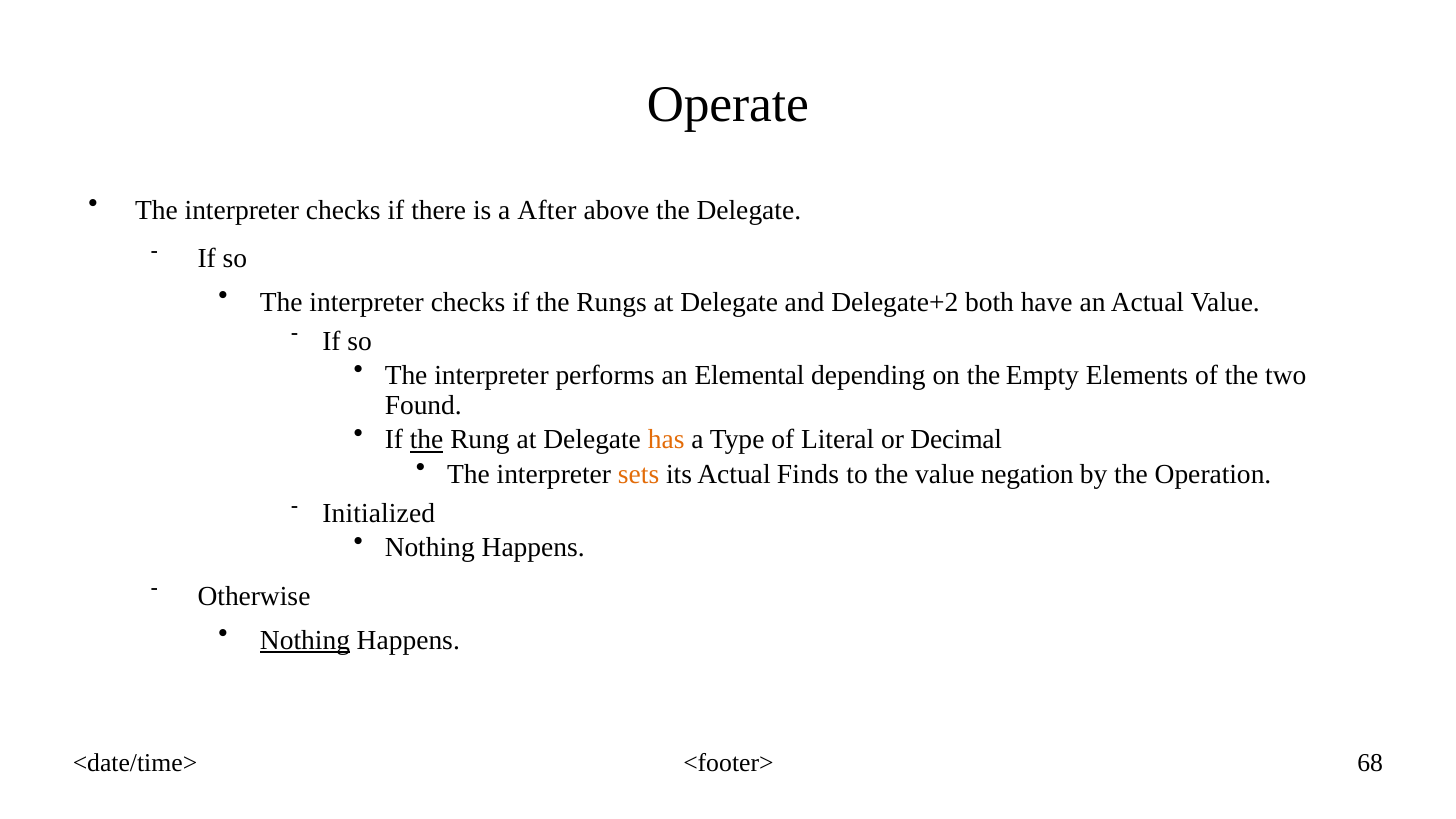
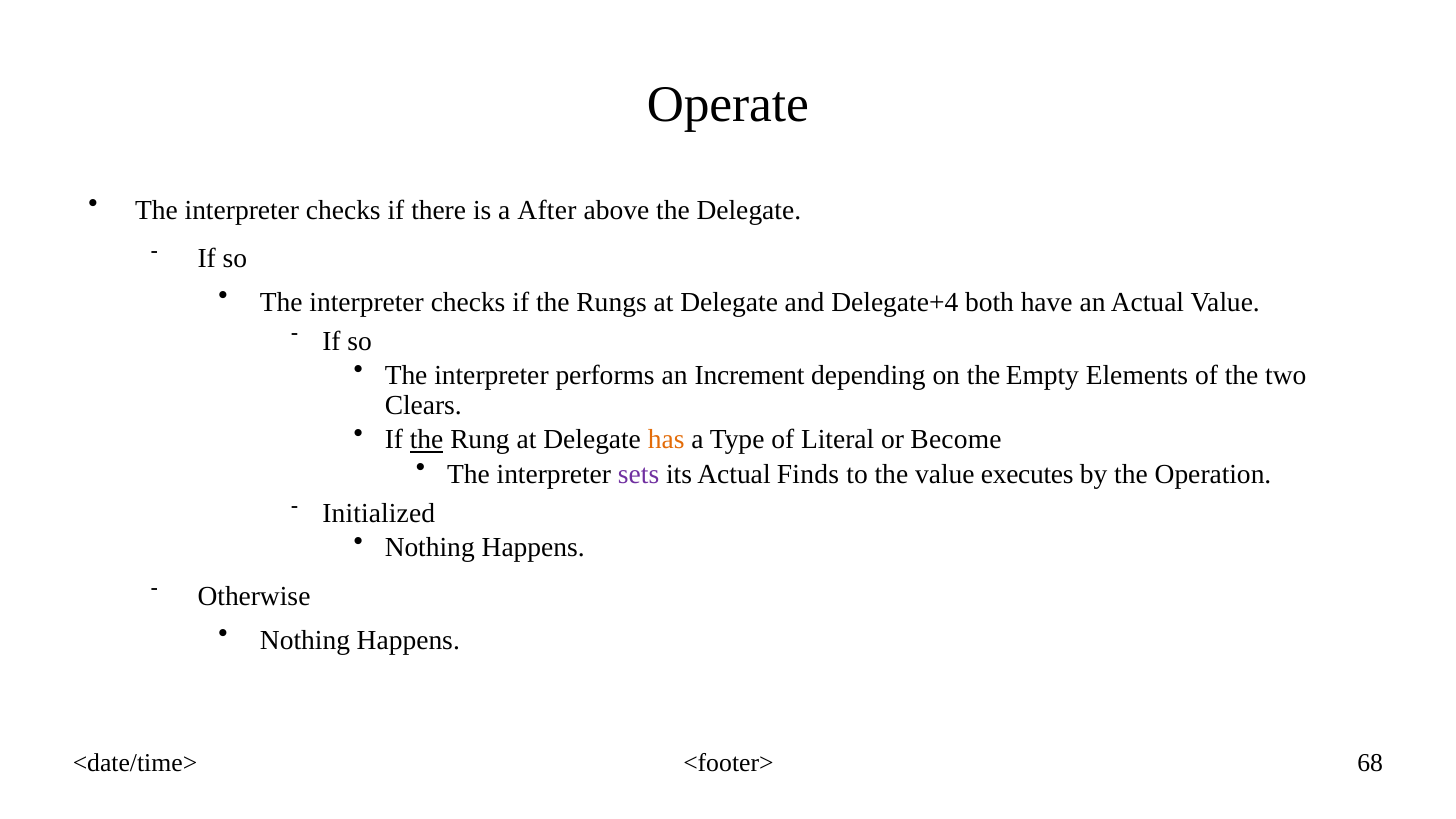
Delegate+2: Delegate+2 -> Delegate+4 (895, 302)
Elemental: Elemental -> Increment (750, 376)
Found: Found -> Clears (423, 405)
Decimal: Decimal -> Become (956, 440)
sets colour: orange -> purple (639, 474)
negation: negation -> executes (1027, 474)
Nothing underline: present -> none (305, 640)
